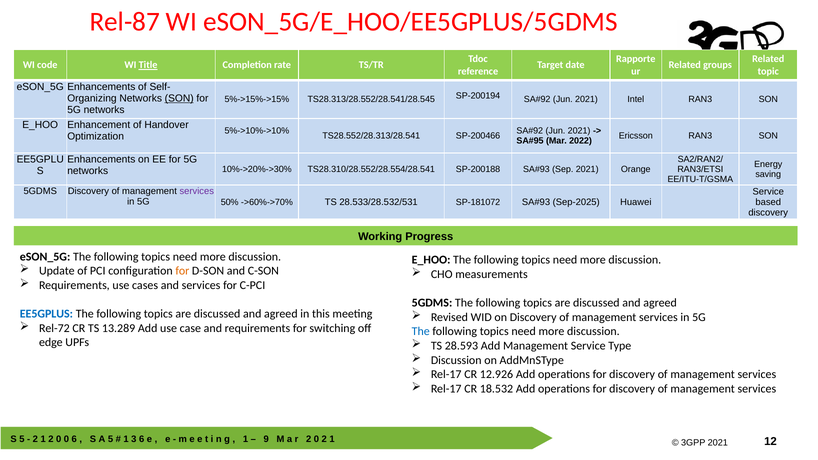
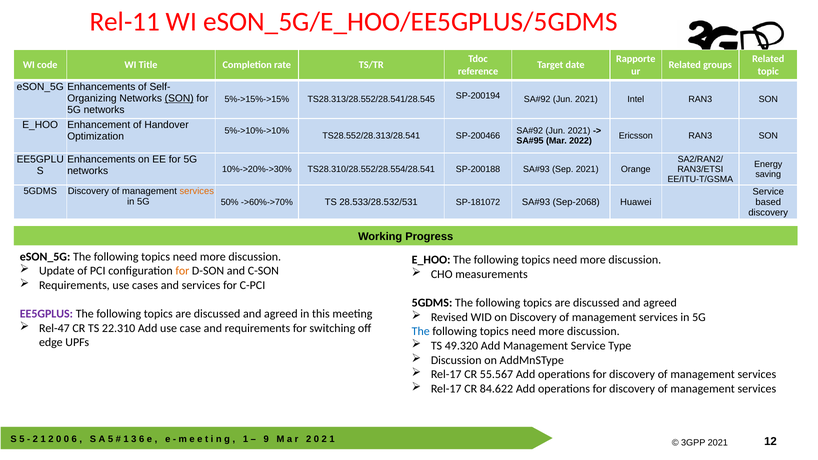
Rel-87: Rel-87 -> Rel-11 (125, 22)
Title underline: present -> none (148, 65)
services colour: purple -> orange (197, 191)
Sep-2025: Sep-2025 -> Sep-2068 (576, 202)
EE5GPLUS colour: blue -> purple (46, 314)
Rel-72: Rel-72 -> Rel-47 (54, 328)
13.289: 13.289 -> 22.310 (119, 328)
28.593: 28.593 -> 49.320 (461, 346)
12.926: 12.926 -> 55.567 (496, 375)
18.532: 18.532 -> 84.622 (496, 389)
